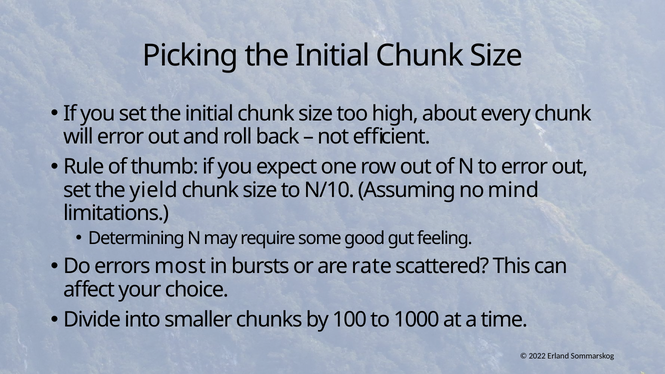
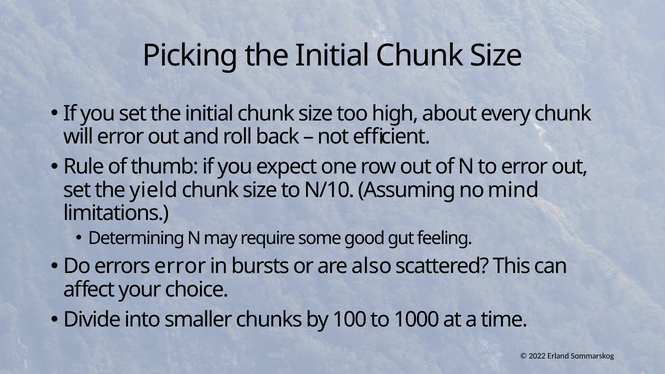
errors most: most -> error (180, 266)
rate: rate -> also (372, 266)
